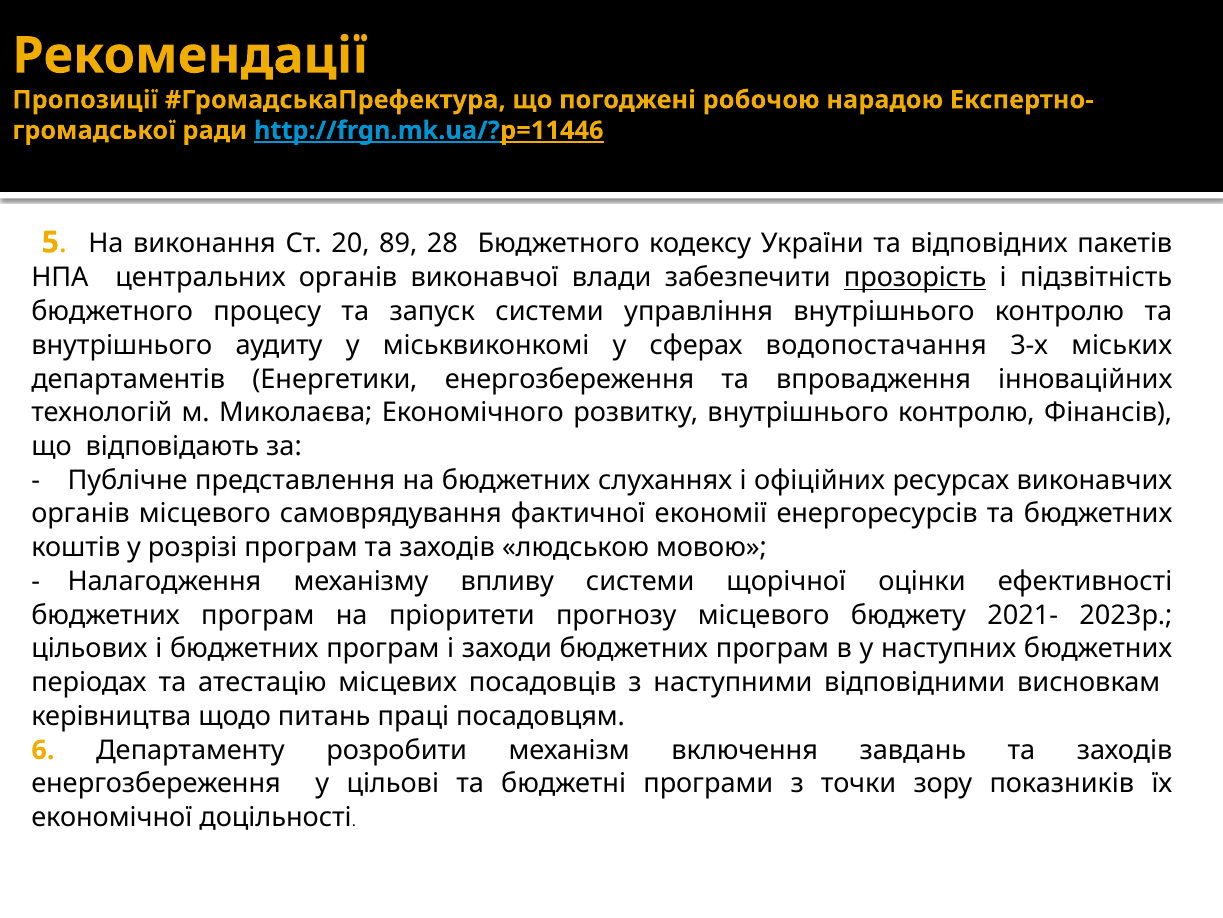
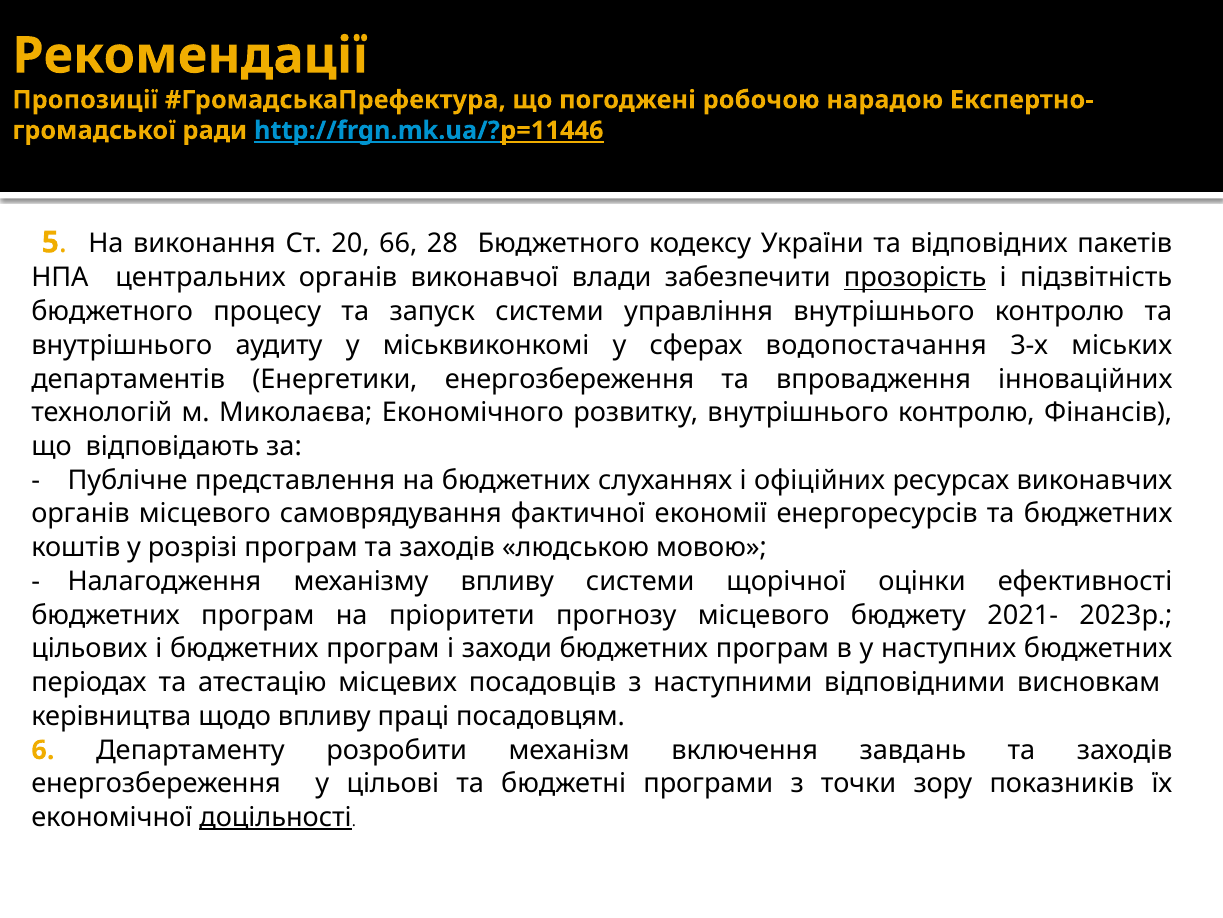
89: 89 -> 66 (398, 243)
щодо питань: питань -> впливу (324, 716)
доцільності underline: none -> present (276, 817)
